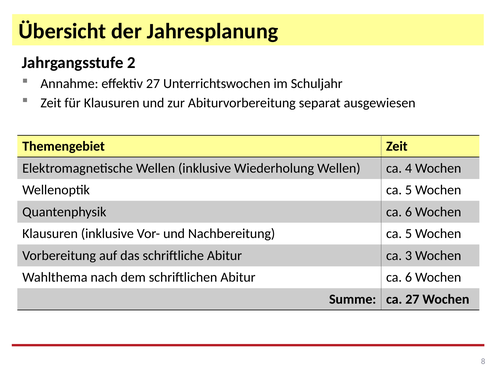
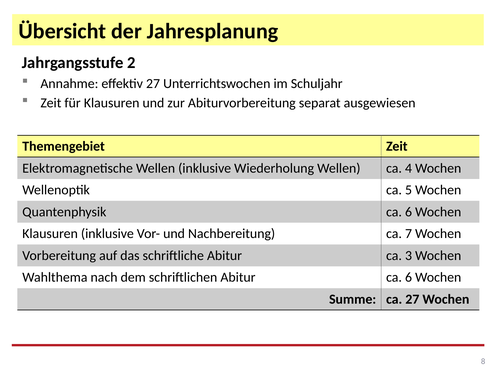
Nachbereitung ca 5: 5 -> 7 (409, 234)
